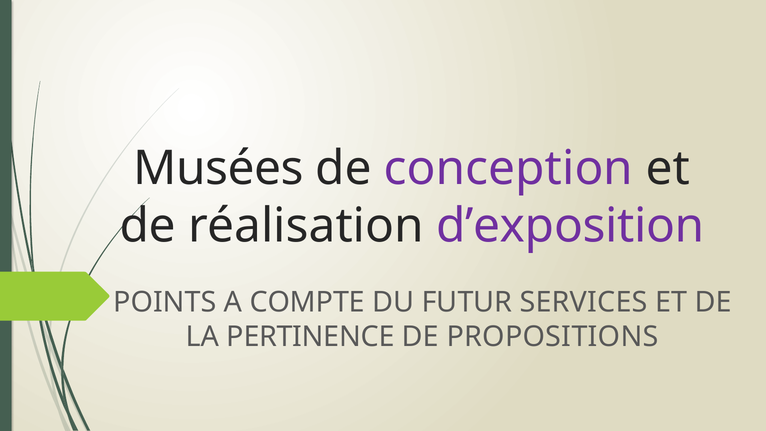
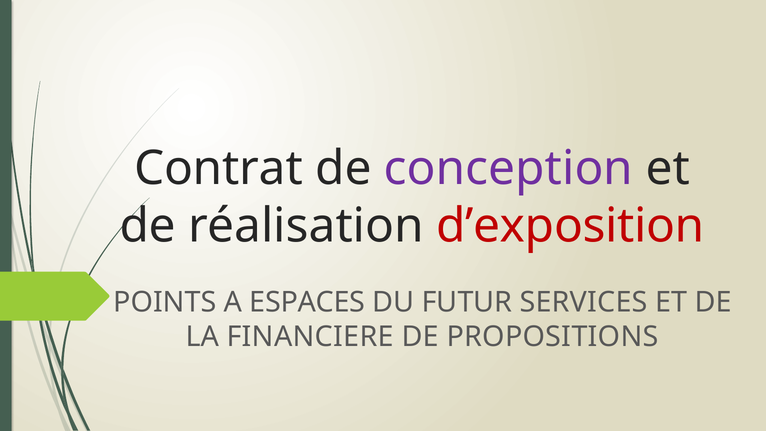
Musées: Musées -> Contrat (218, 168)
d’exposition colour: purple -> red (570, 226)
COMPTE: COMPTE -> ESPACES (307, 302)
PERTINENCE: PERTINENCE -> FINANCIERE (310, 337)
